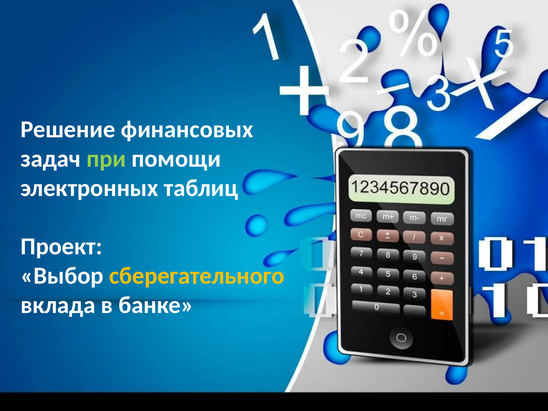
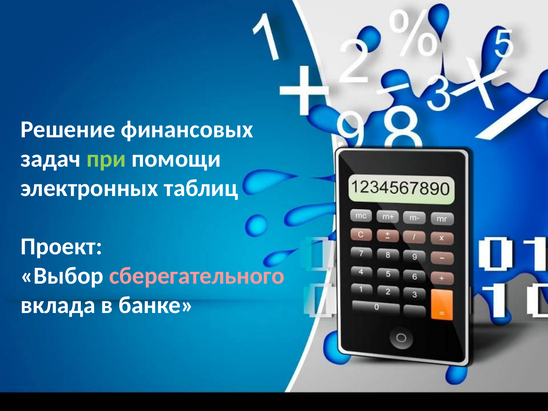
сберегательного colour: yellow -> pink (197, 276)
